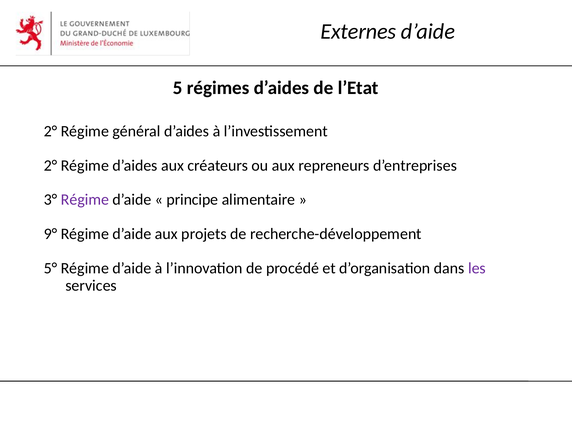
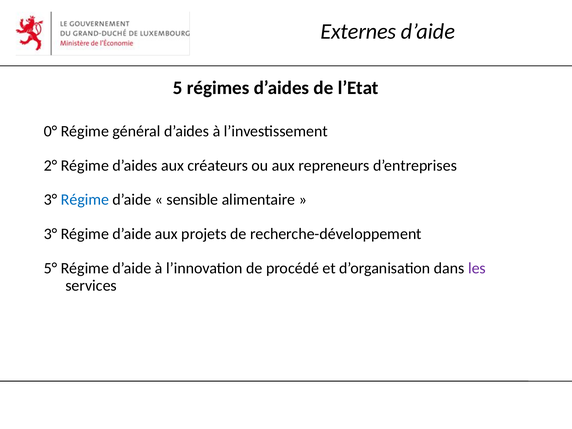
2°: 2° -> 0° (51, 131)
Régime colour: purple -> blue (85, 200)
principe: principe -> sensible (192, 200)
9°: 9° -> 3° (51, 234)
